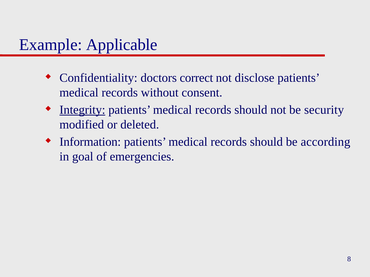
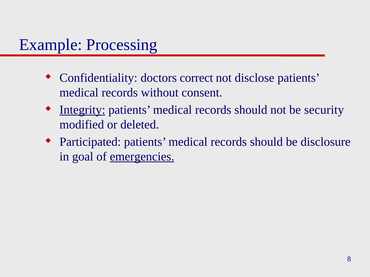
Applicable: Applicable -> Processing (122, 45)
Information: Information -> Participated (90, 142)
according: according -> disclosure (326, 142)
emergencies underline: none -> present (142, 157)
